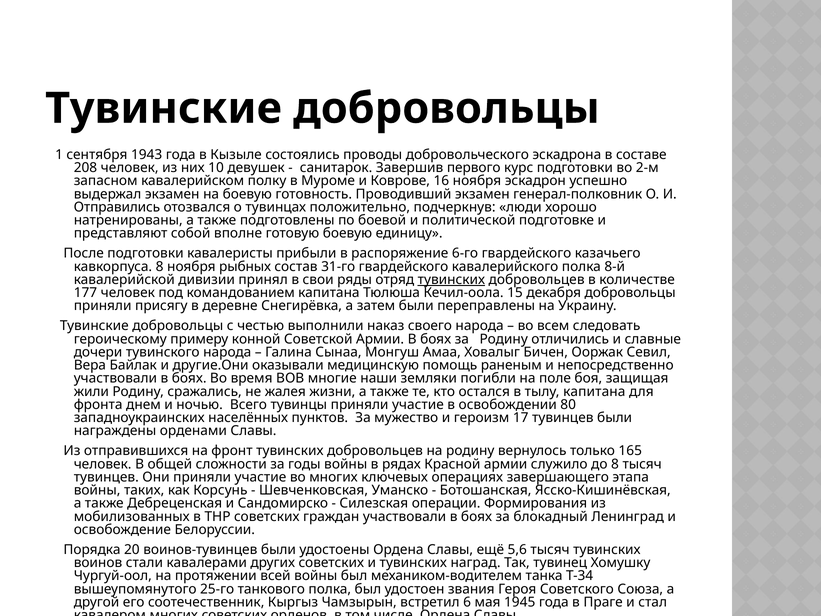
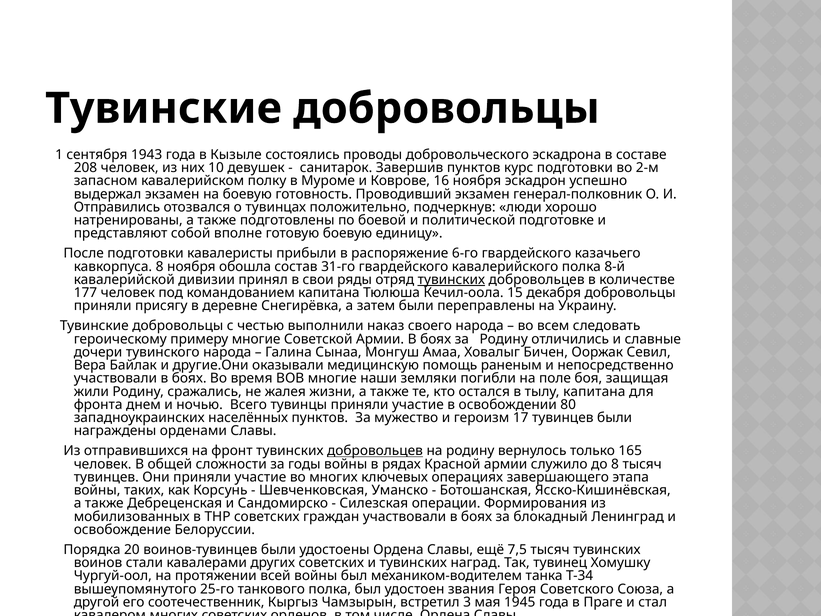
Завершив первого: первого -> пунктов (474, 168)
рыбных: рыбных -> обошла (245, 266)
примеру конной: конной -> многие (256, 339)
добровольцев underline: none -> present (375, 451)
5,6: 5,6 -> 7,5 (517, 549)
6: 6 -> 3 (467, 602)
